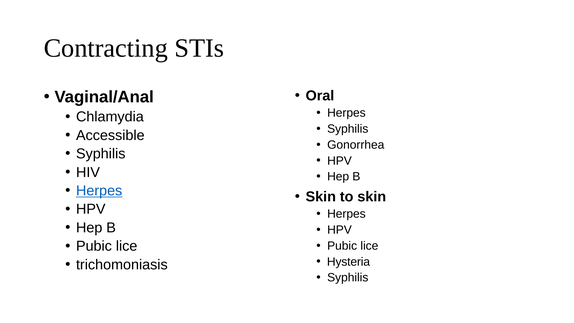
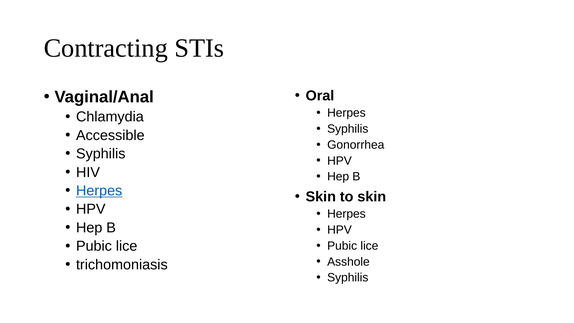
Hysteria: Hysteria -> Asshole (348, 262)
